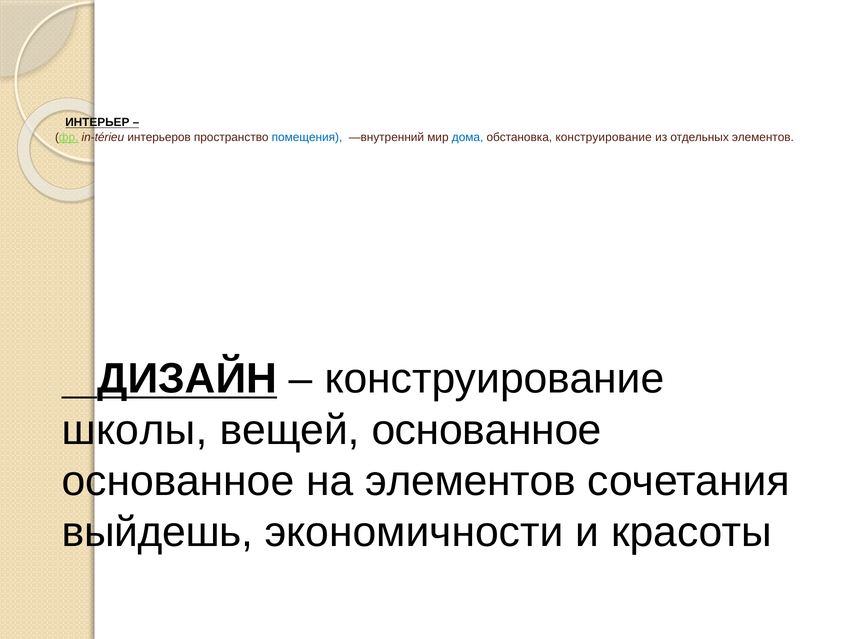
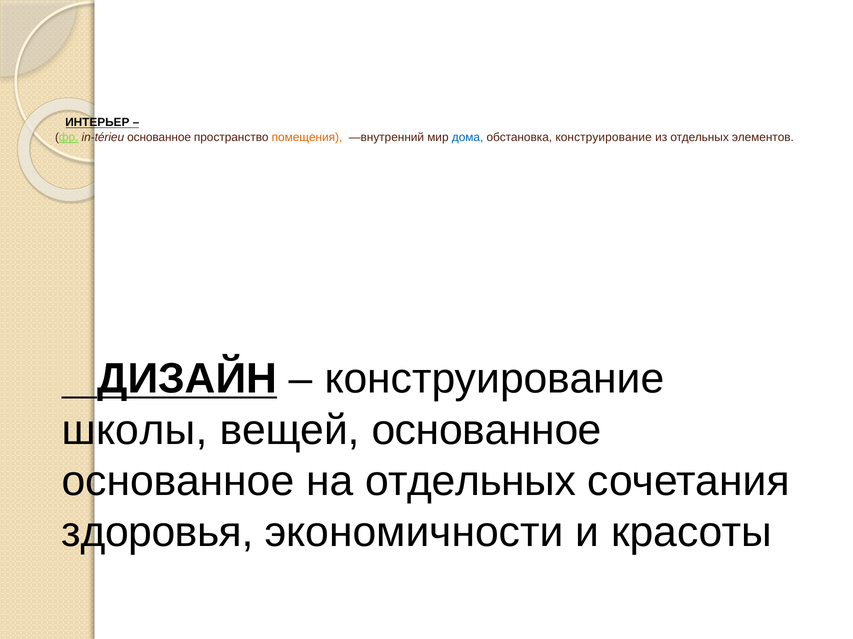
in-térieu интерьеров: интерьеров -> основанное (159, 137)
помещения colour: blue -> orange (307, 137)
на элементов: элементов -> отдельных (471, 482)
выйдешь: выйдешь -> здоровья (157, 533)
